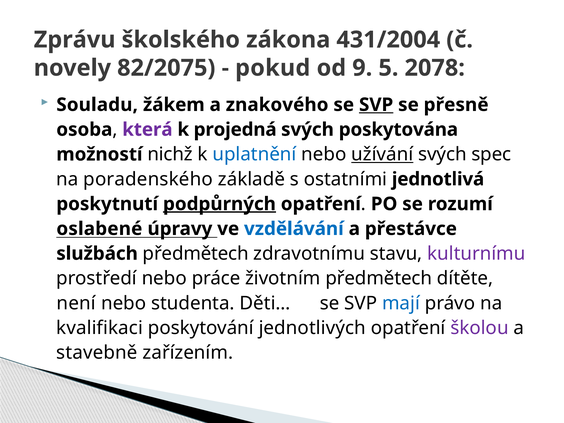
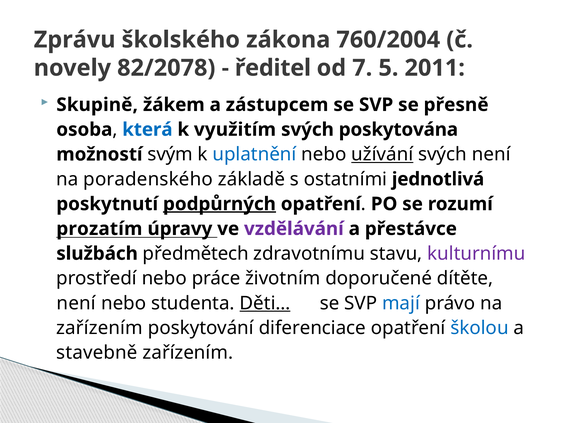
431/2004: 431/2004 -> 760/2004 (388, 40)
82/2075: 82/2075 -> 82/2078 (166, 68)
pokud: pokud -> ředitel (273, 68)
9: 9 -> 7 (362, 68)
2078: 2078 -> 2011 (435, 68)
Souladu: Souladu -> Skupině (97, 105)
znakového: znakového -> zástupcem (277, 105)
SVP underline: present -> none (376, 105)
která colour: purple -> blue (147, 130)
projedná: projedná -> využitím (235, 130)
nichž: nichž -> svým (170, 154)
svých spec: spec -> není (491, 154)
oslabené: oslabené -> prozatím (99, 229)
vzdělávání colour: blue -> purple (294, 229)
životním předmětech: předmětech -> doporučené (379, 278)
Děti… underline: none -> present (265, 303)
kvalifikaci: kvalifikaci -> zařízením (100, 328)
jednotlivých: jednotlivých -> diferenciace (312, 328)
školou colour: purple -> blue (480, 328)
